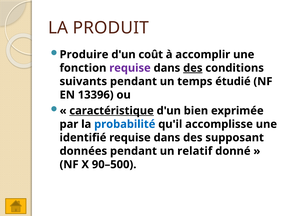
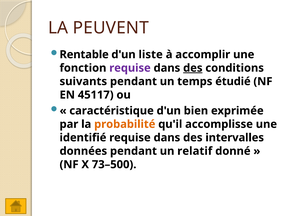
PRODUIT: PRODUIT -> PEUVENT (111, 28)
Produire: Produire -> Rentable (84, 55)
coût: coût -> liste (151, 55)
13396: 13396 -> 45117 (96, 95)
caractéristique underline: present -> none (112, 111)
probabilité colour: blue -> orange (125, 124)
supposant: supposant -> intervalles (235, 138)
90–500: 90–500 -> 73–500 (114, 165)
